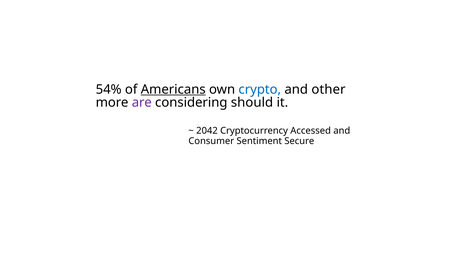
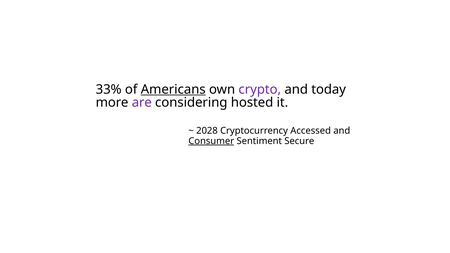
54%: 54% -> 33% (109, 89)
crypto colour: blue -> purple (260, 89)
other: other -> today (329, 89)
should: should -> hosted (252, 103)
2042: 2042 -> 2028 (207, 131)
Consumer underline: none -> present (211, 141)
